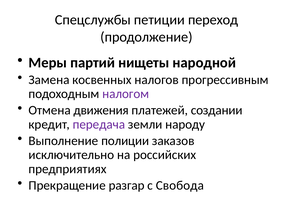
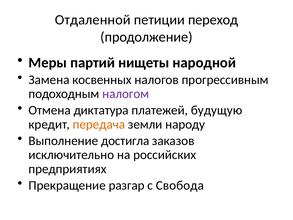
Спецслужбы: Спецслужбы -> Отдаленной (93, 20)
движения: движения -> диктатура (101, 110)
создании: создании -> будущую (217, 110)
передача colour: purple -> orange (99, 124)
полиции: полиции -> достигла (125, 141)
